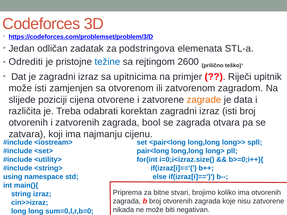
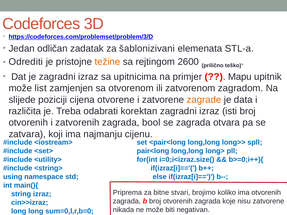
podstringova: podstringova -> šablonizivani (147, 49)
težine colour: blue -> orange (107, 62)
Riječi: Riječi -> Mapu (240, 77)
može isti: isti -> list (41, 88)
